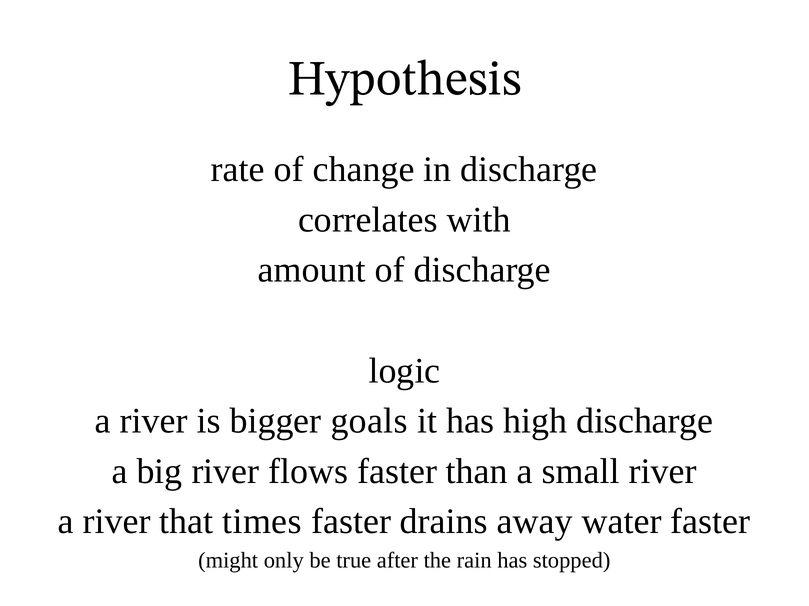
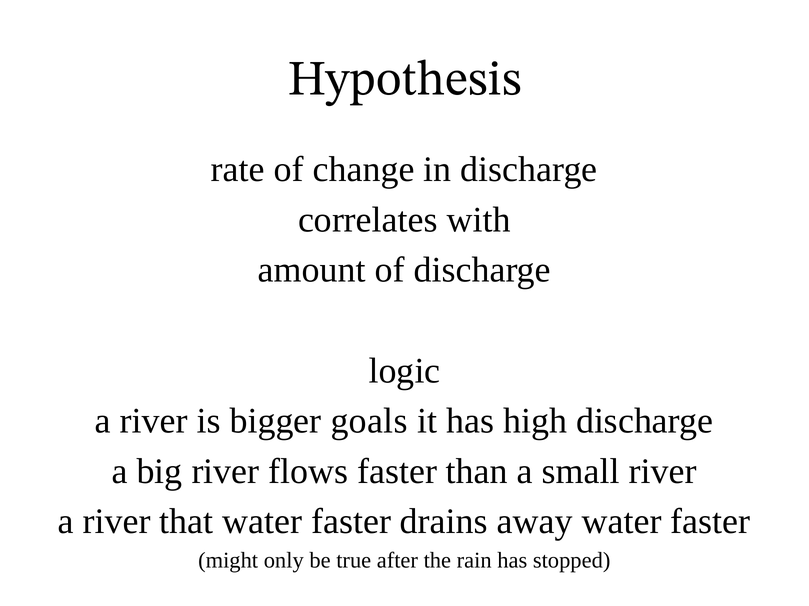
that times: times -> water (262, 522)
